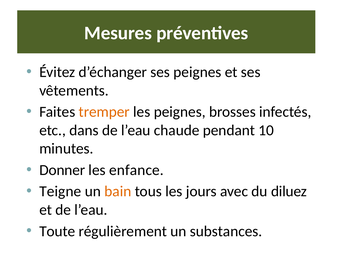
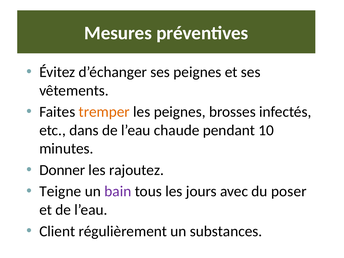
enfance: enfance -> rajoutez (137, 170)
bain colour: orange -> purple (118, 191)
diluez: diluez -> poser (289, 191)
Toute: Toute -> Client (57, 231)
